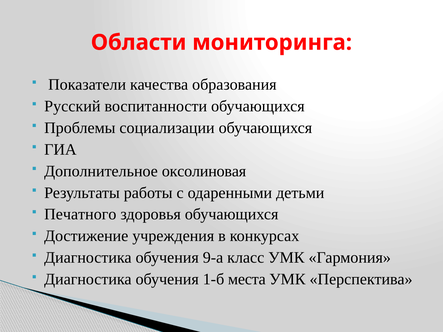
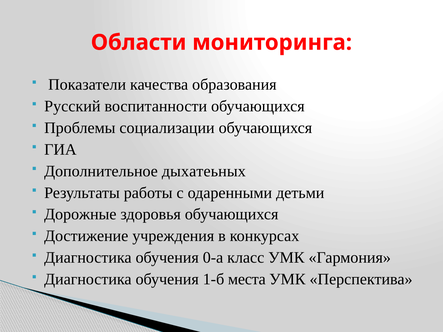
оксолиновая: оксолиновая -> дыхатеьных (204, 171)
Печатного: Печатного -> Дорожные (80, 215)
9-а: 9-а -> 0-а (213, 258)
